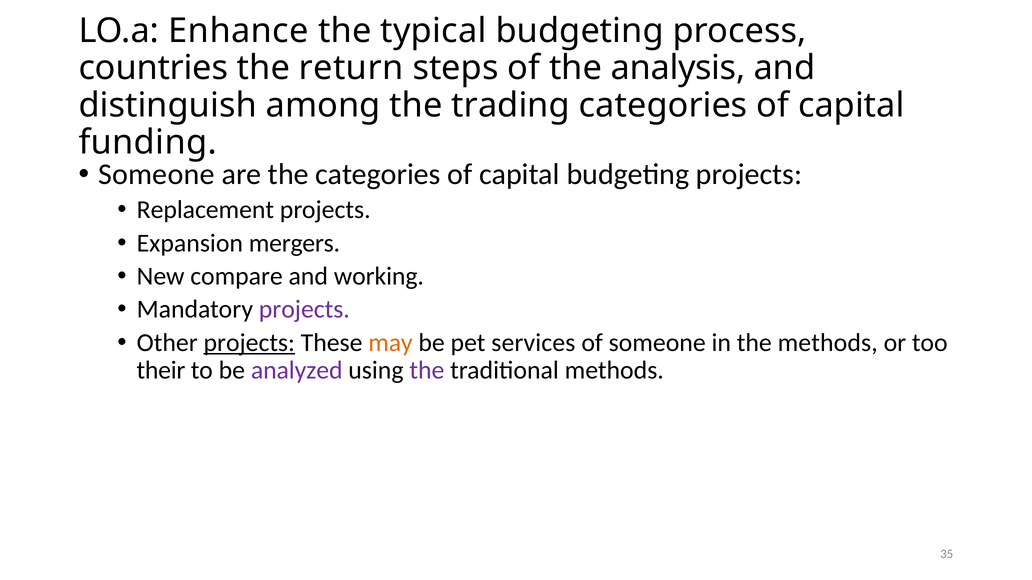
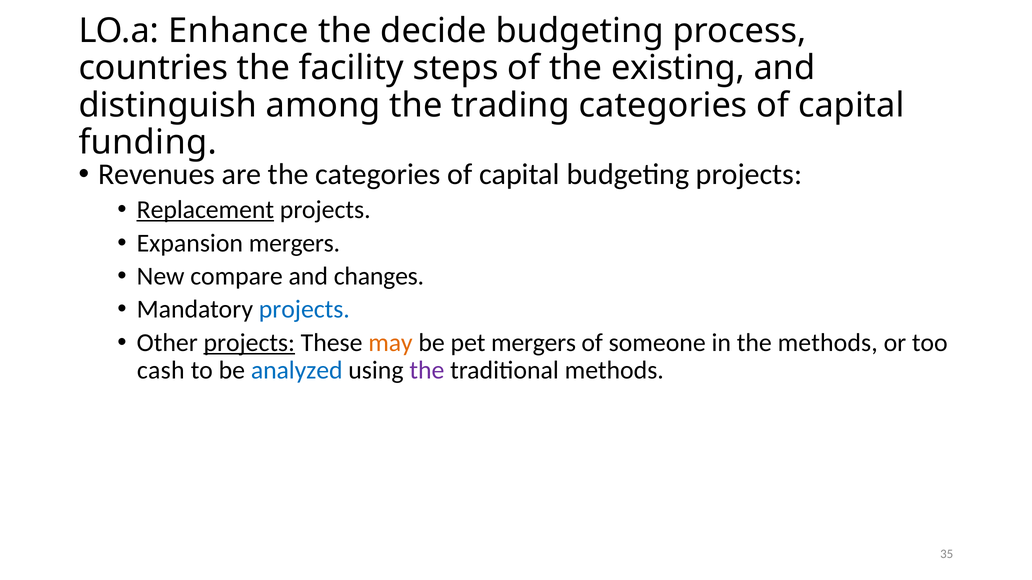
typical: typical -> decide (434, 31)
return: return -> facility (351, 68)
analysis: analysis -> existing (678, 68)
Someone: Someone -> Revenues (157, 174)
Replacement underline: none -> present (205, 210)
working: working -> changes (379, 276)
projects colour: purple -> blue (304, 310)
pet services: services -> mergers (534, 343)
their: their -> cash (161, 371)
analyzed colour: purple -> blue (297, 371)
